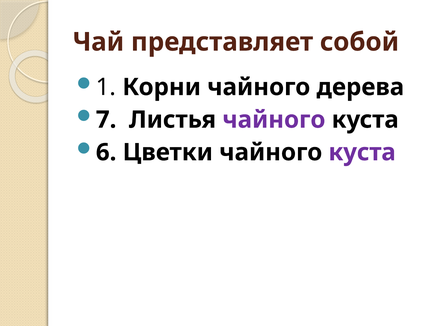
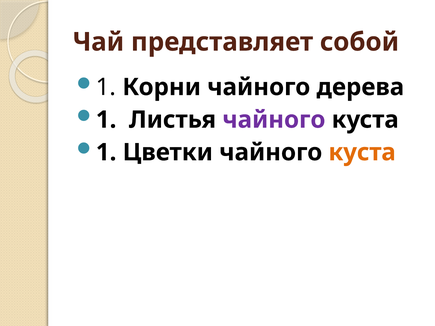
7: 7 -> 1 (106, 120)
6: 6 -> 1 (106, 152)
куста colour: purple -> orange (362, 152)
